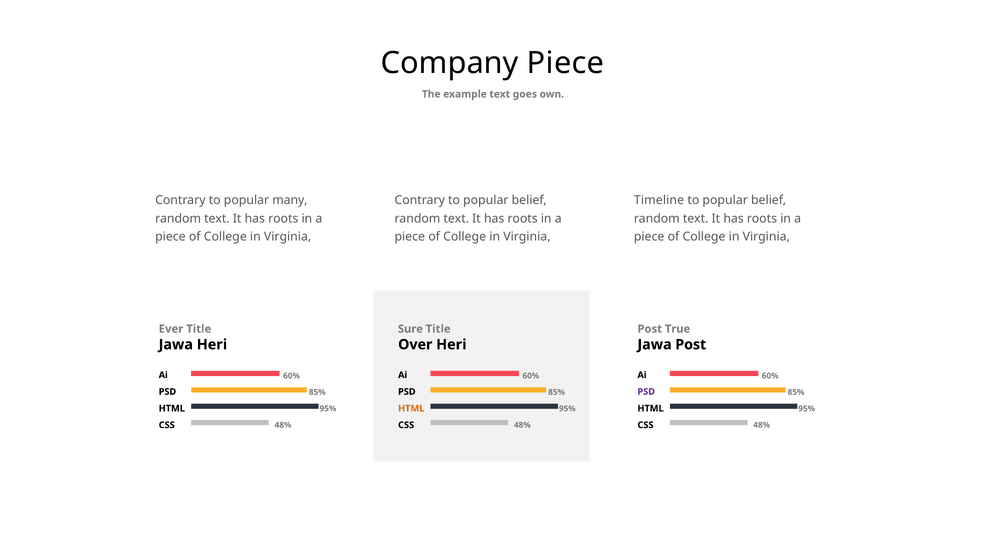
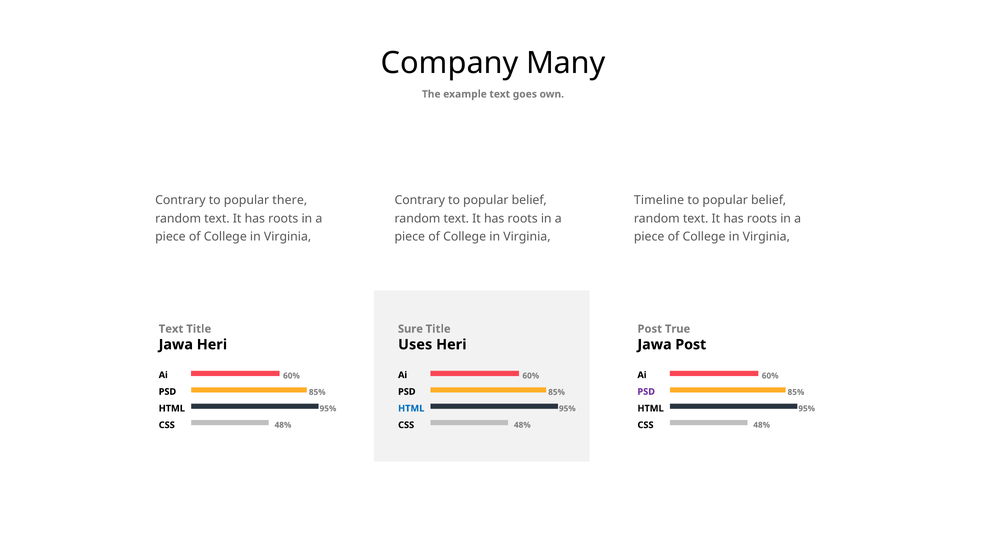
Company Piece: Piece -> Many (566, 63)
many: many -> there (290, 200)
Ever: Ever -> Text (171, 329)
Over: Over -> Uses (415, 345)
HTML colour: orange -> blue (411, 409)
